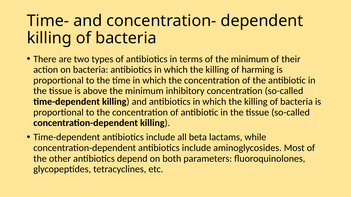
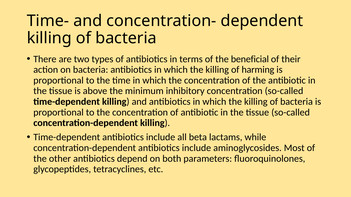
of the minimum: minimum -> beneficial (250, 59)
